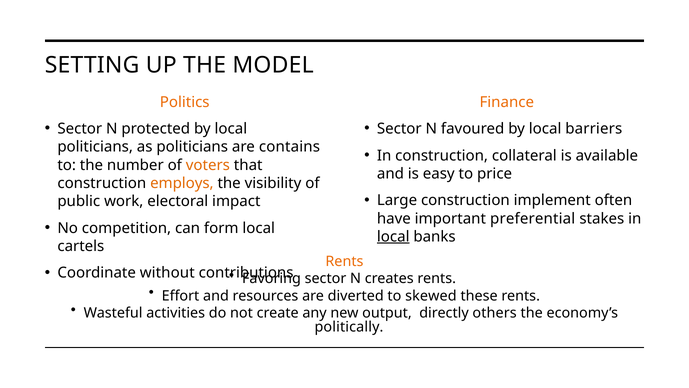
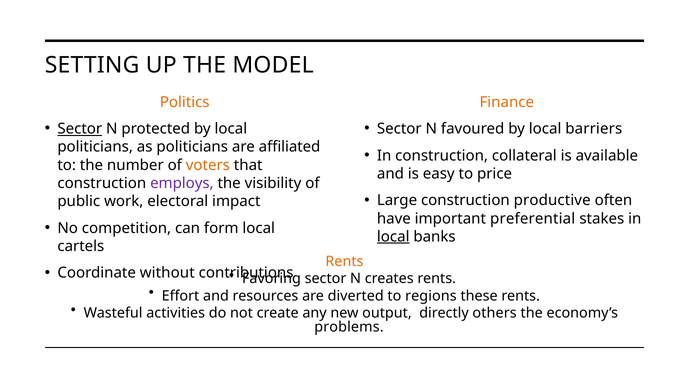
Sector underline: none -> present (80, 129)
contains: contains -> affiliated (290, 147)
employs colour: orange -> purple (182, 183)
implement: implement -> productive (552, 200)
skewed: skewed -> regions (431, 296)
politically: politically -> problems (349, 327)
